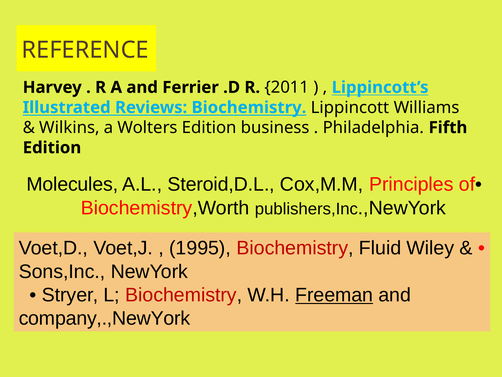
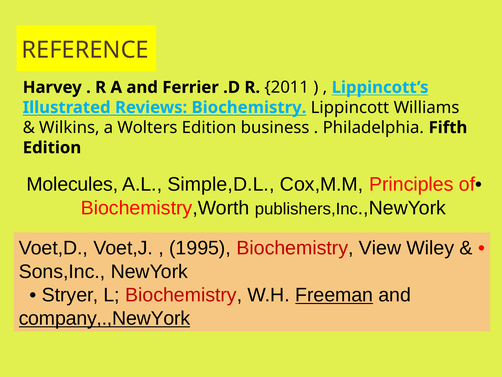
Steroid,D.L: Steroid,D.L -> Simple,D.L (221, 184)
Fluid: Fluid -> View (380, 248)
company,.,NewYork underline: none -> present (104, 318)
